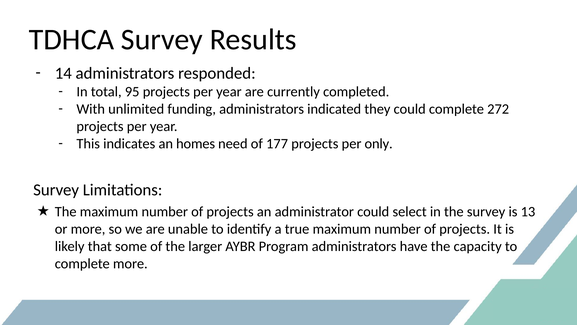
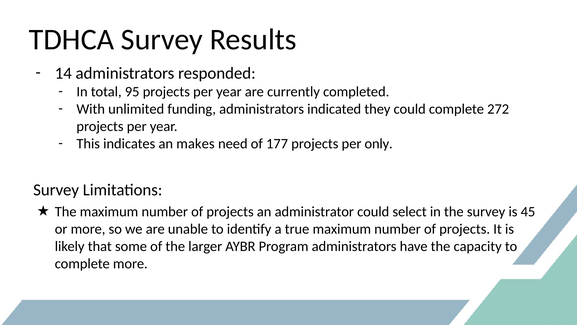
homes: homes -> makes (195, 144)
13: 13 -> 45 (528, 212)
